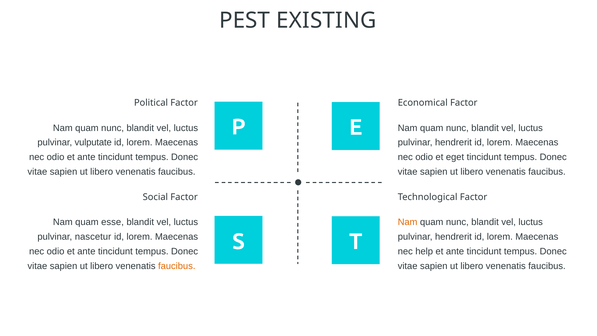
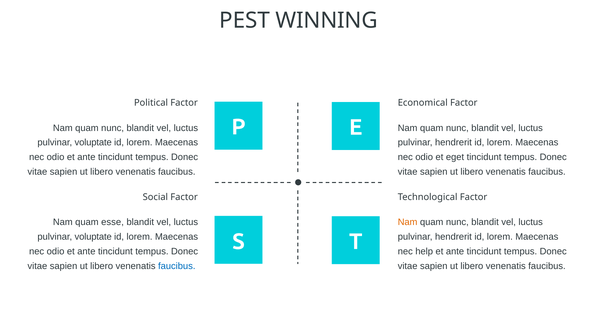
EXISTING: EXISTING -> WINNING (327, 21)
vulputate: vulputate -> voluptate (93, 142)
nascetur: nascetur -> voluptate (93, 237)
faucibus colour: orange -> blue (177, 266)
